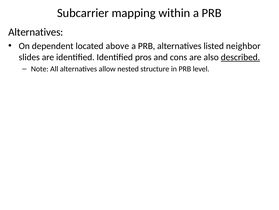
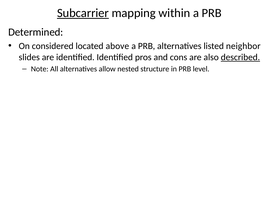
Subcarrier underline: none -> present (83, 13)
Alternatives: Alternatives -> Determined (36, 32)
dependent: dependent -> considered (53, 46)
